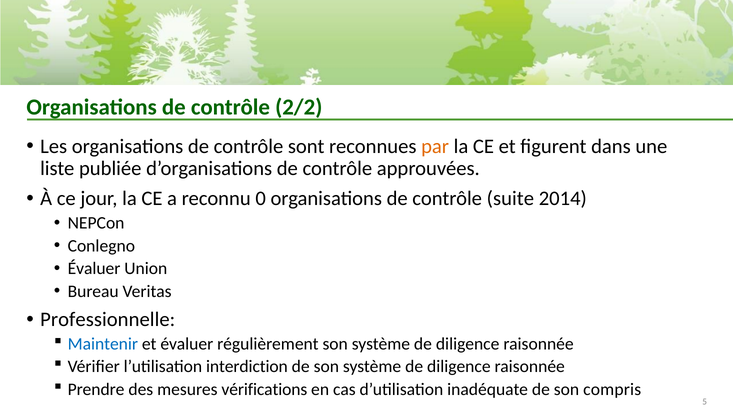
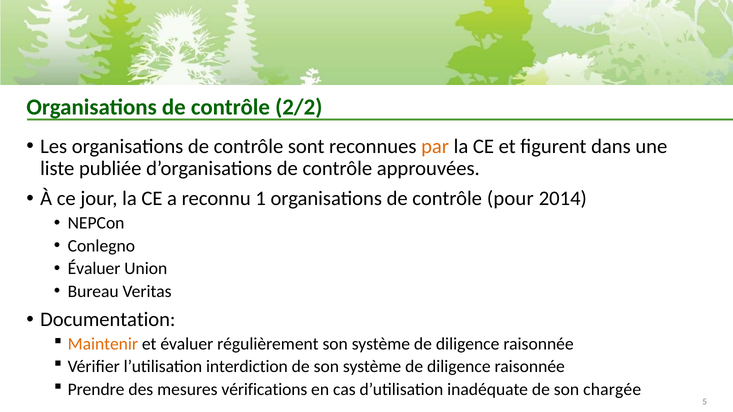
0: 0 -> 1 (261, 199)
suite: suite -> pour (510, 199)
Professionnelle: Professionnelle -> Documentation (108, 320)
Maintenir colour: blue -> orange (103, 344)
compris: compris -> chargée (612, 390)
